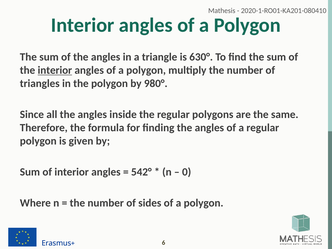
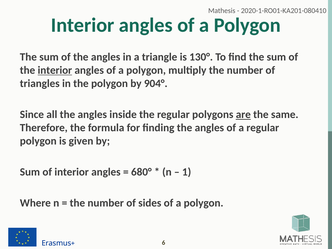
630°: 630° -> 130° (201, 57)
980°: 980° -> 904° (156, 84)
are underline: none -> present (243, 115)
542°: 542° -> 680° (141, 172)
0: 0 -> 1 (187, 172)
